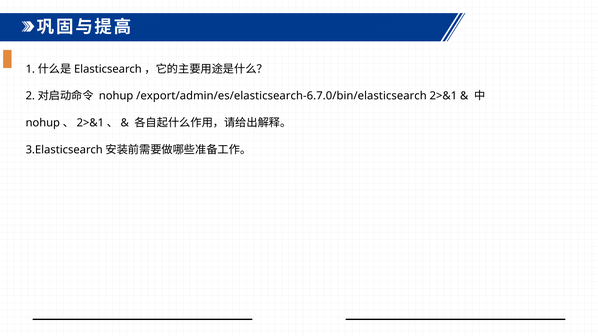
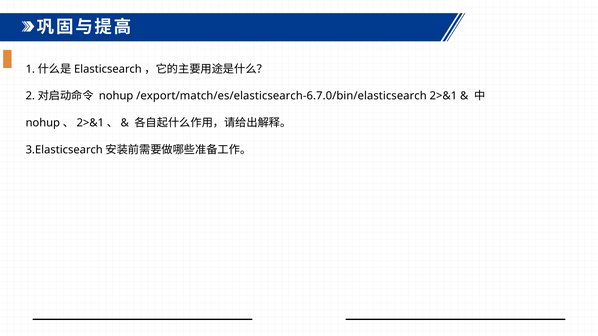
/export/admin/es/elasticsearch-6.7.0/bin/elasticsearch: /export/admin/es/elasticsearch-6.7.0/bin/elasticsearch -> /export/match/es/elasticsearch-6.7.0/bin/elasticsearch (281, 96)
